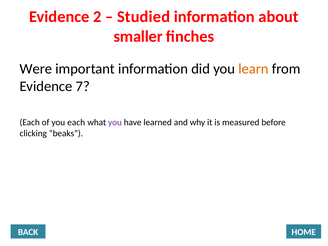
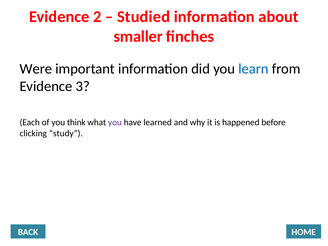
learn colour: orange -> blue (253, 69)
7: 7 -> 3 (83, 86)
you each: each -> think (76, 122)
measured: measured -> happened (241, 122)
beaks: beaks -> study (66, 133)
